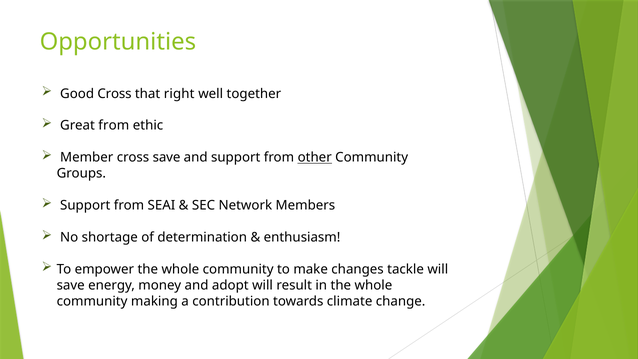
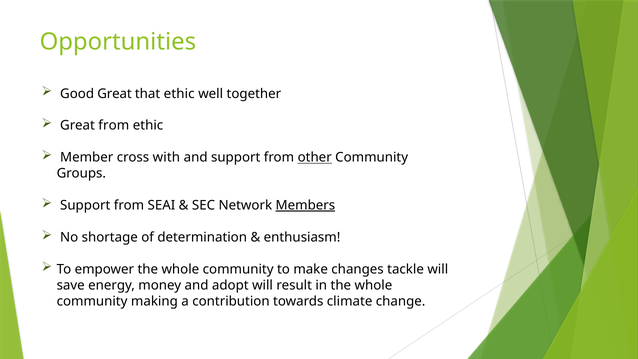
Good Cross: Cross -> Great (115, 94)
that right: right -> ethic (179, 94)
cross save: save -> with (166, 157)
Members underline: none -> present (305, 205)
